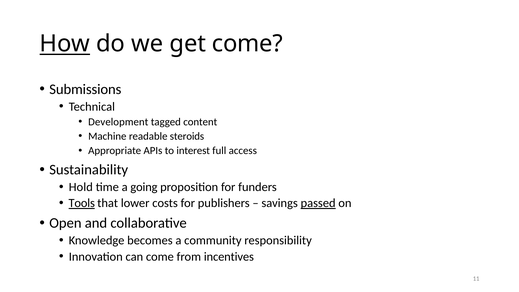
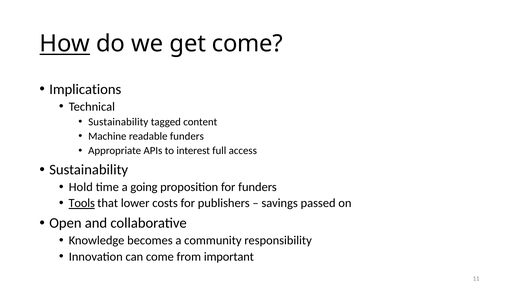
Submissions: Submissions -> Implications (85, 89)
Development: Development -> Sustainability (118, 122)
readable steroids: steroids -> funders (187, 136)
passed underline: present -> none (318, 203)
incentives: incentives -> important (229, 257)
